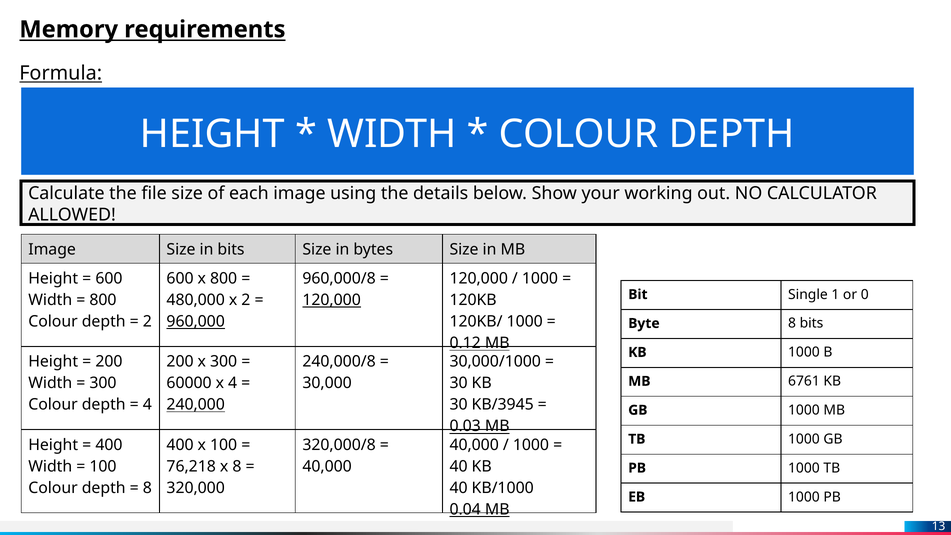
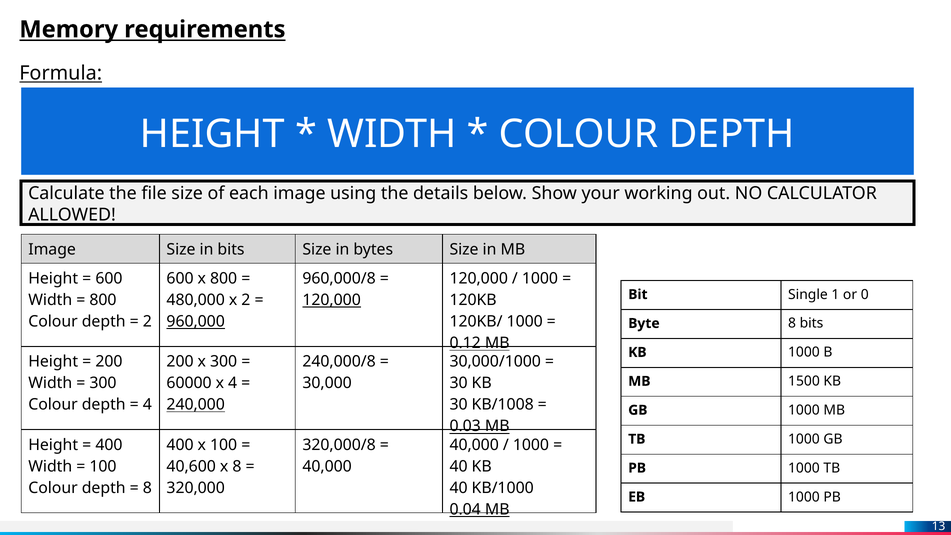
6761: 6761 -> 1500 (804, 381)
KB/3945: KB/3945 -> KB/1008 (503, 405)
76,218: 76,218 -> 40,600 (191, 466)
